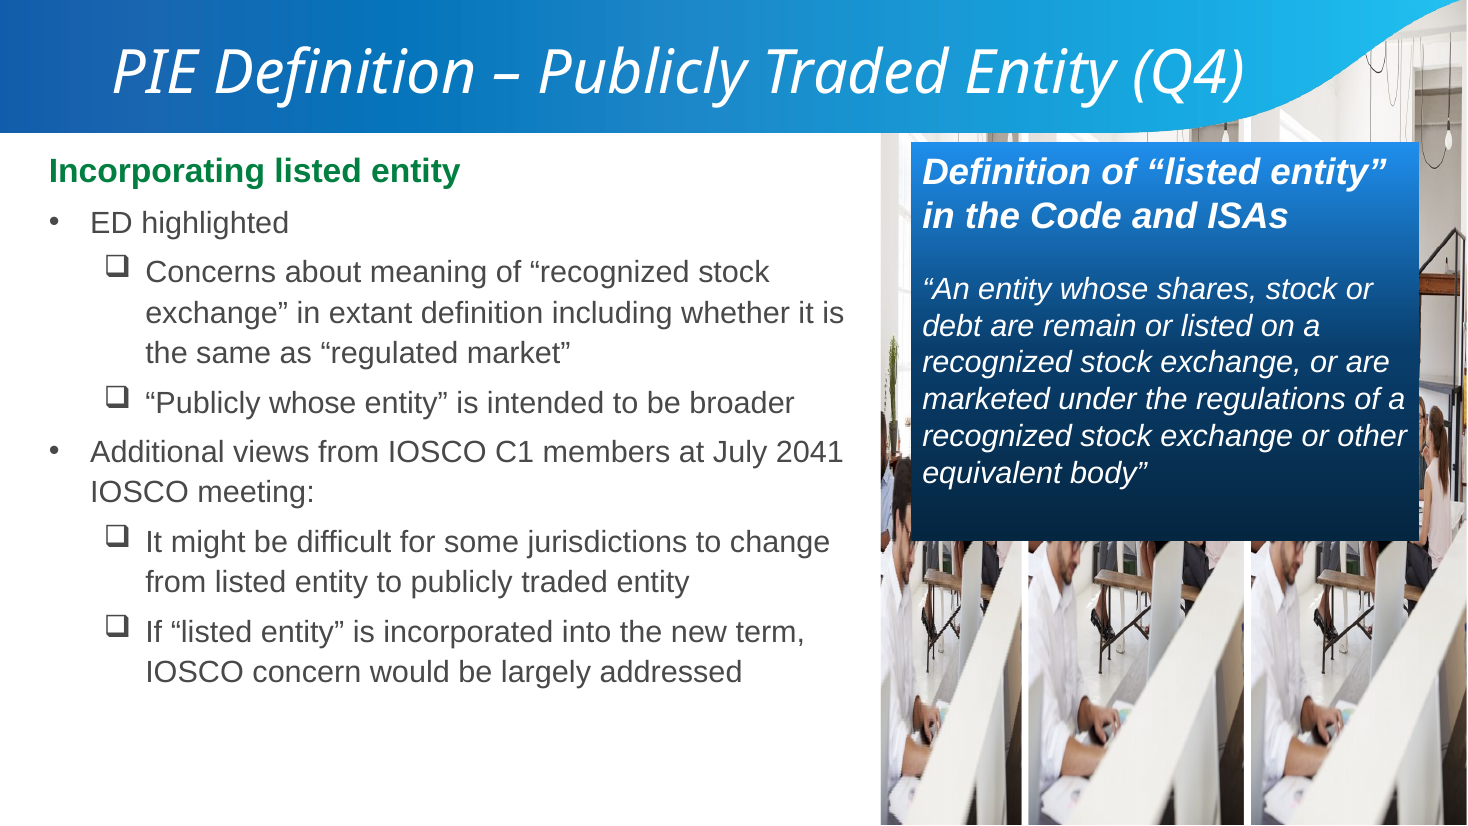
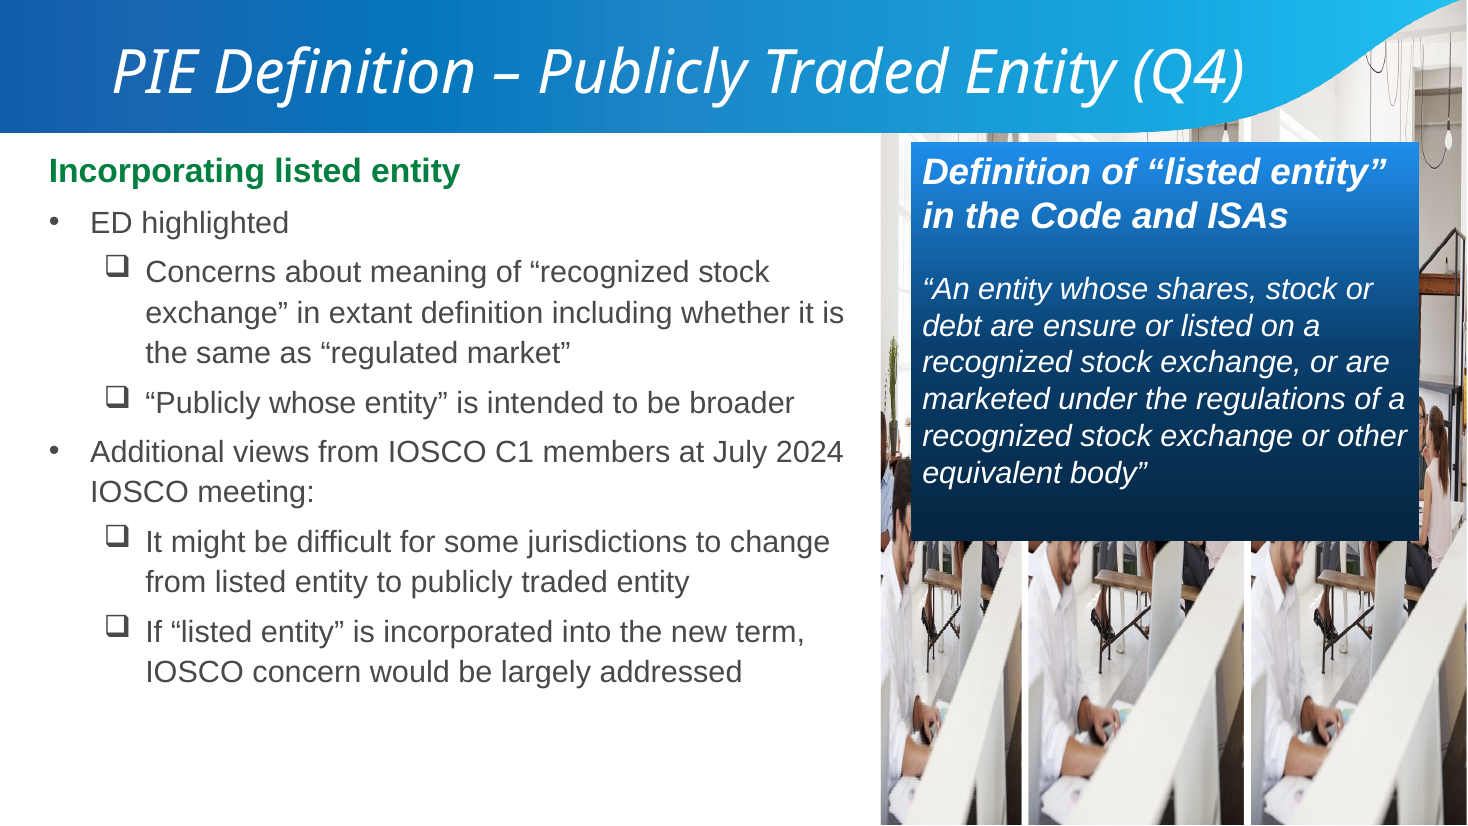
remain: remain -> ensure (1090, 326)
2041: 2041 -> 2024 (810, 452)
